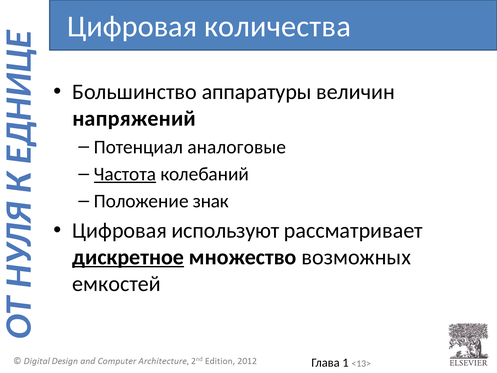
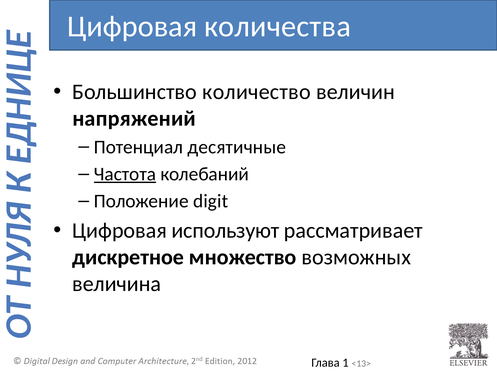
аппаратуры: аппаратуры -> количество (256, 92)
аналоговые: аналоговые -> десятичные (237, 147)
знак: знак -> digit (211, 201)
дискретное underline: present -> none (128, 257)
емкостей: емкостей -> величина (117, 284)
